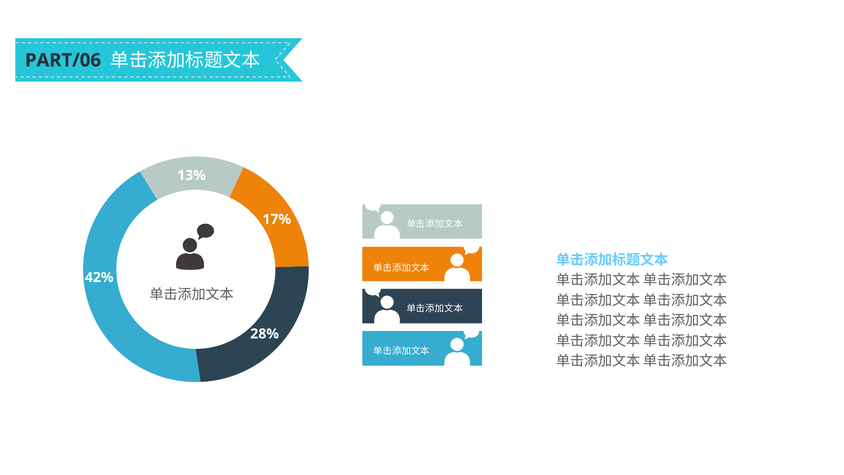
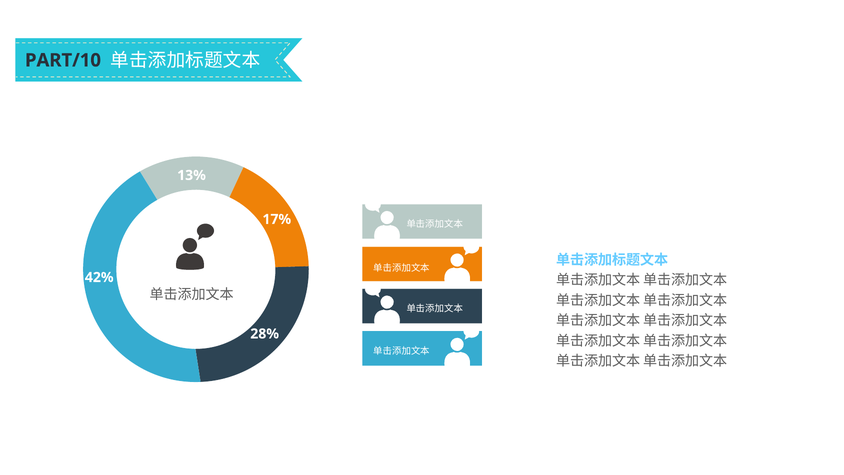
PART/06: PART/06 -> PART/10 (63, 60)
